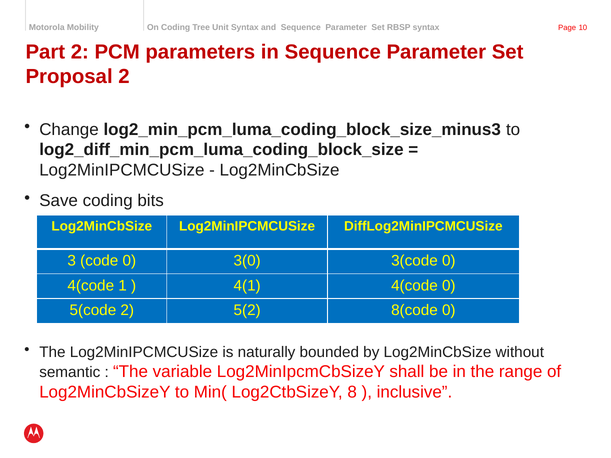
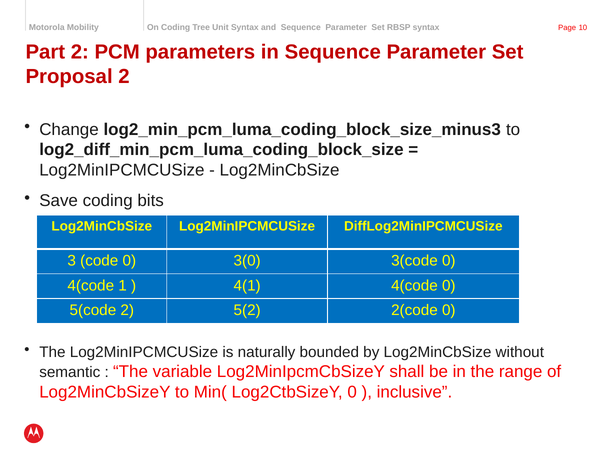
8(code: 8(code -> 2(code (414, 311)
Log2CtbSizeY 8: 8 -> 0 (352, 392)
